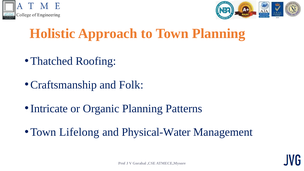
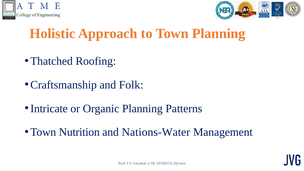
Lifelong: Lifelong -> Nutrition (79, 132)
Physical-Water: Physical-Water -> Nations-Water (156, 132)
